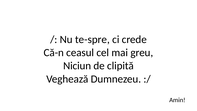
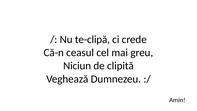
te-spre: te-spre -> te-clipă (92, 39)
